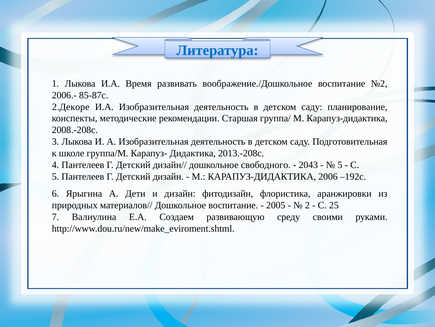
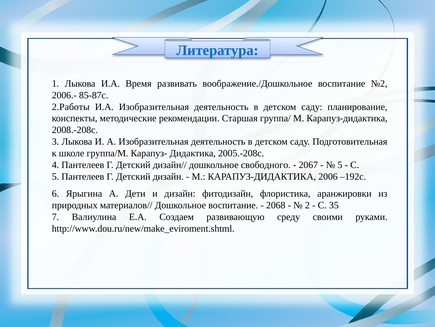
2.Декоре: 2.Декоре -> 2.Работы (71, 107)
2013.-208с: 2013.-208с -> 2005.-208с (241, 153)
2043: 2043 -> 2067 (308, 165)
2005: 2005 -> 2068 (276, 205)
25: 25 -> 35 (334, 205)
